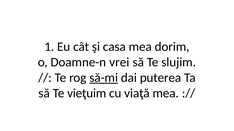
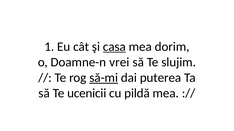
casa underline: none -> present (114, 47)
vieţuim: vieţuim -> ucenicii (87, 94)
viaţă: viaţă -> pildă (137, 94)
